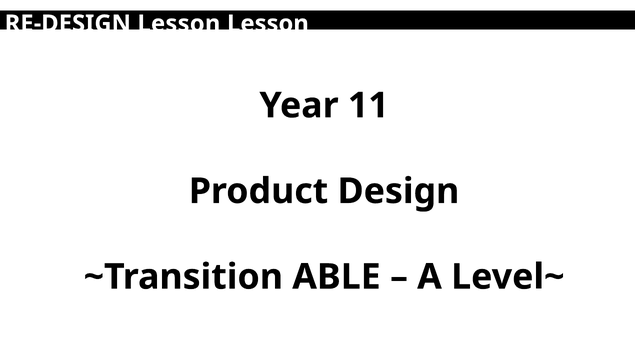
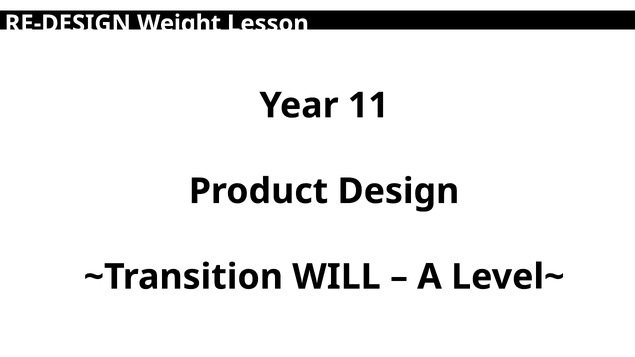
RE-DESIGN Lesson: Lesson -> Weight (179, 24)
ABLE: ABLE -> WILL (336, 277)
